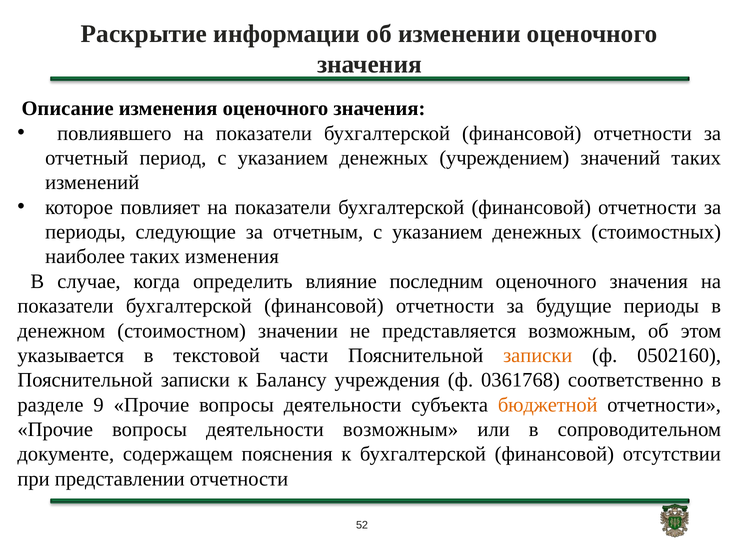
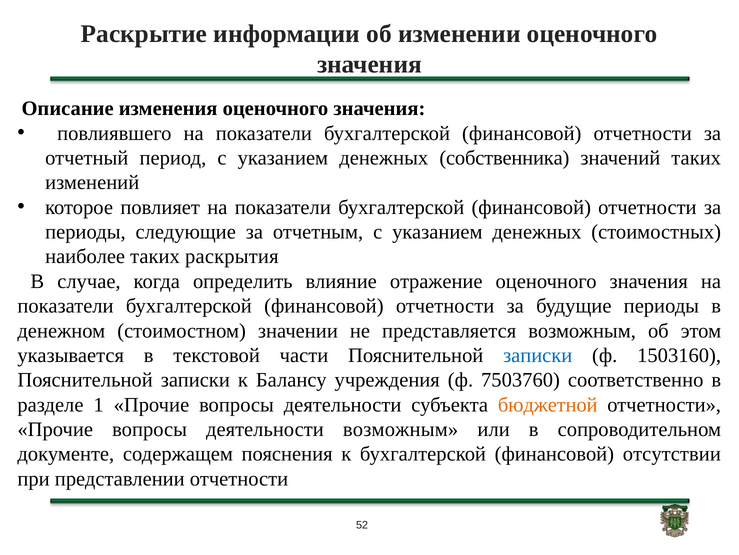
учреждением: учреждением -> собственника (504, 158)
таких изменения: изменения -> раскрытия (232, 256)
последним: последним -> отражение (436, 281)
записки colour: orange -> blue (538, 355)
0502160: 0502160 -> 1503160 (679, 355)
0361768: 0361768 -> 7503760 (521, 380)
9: 9 -> 1 (99, 404)
